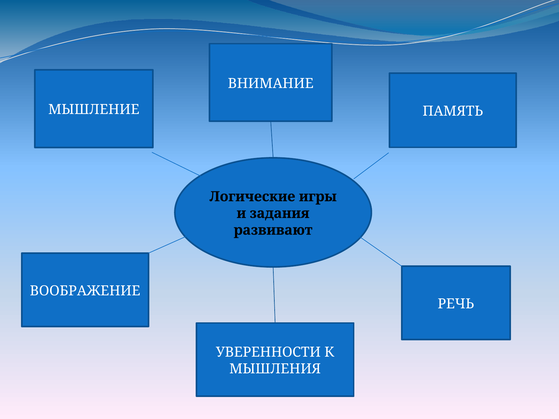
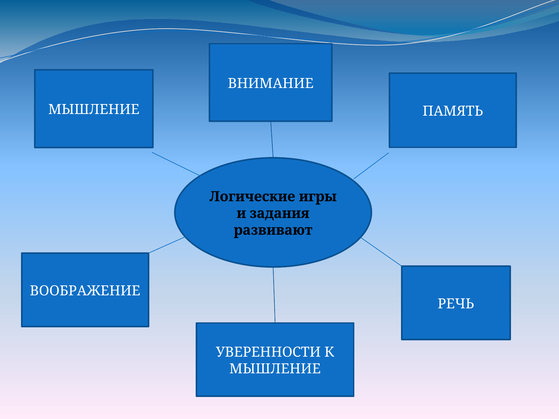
МЫШЛЕНИЯ: МЫШЛЕНИЯ -> МЫШЛЕНИЕ (275, 369)
